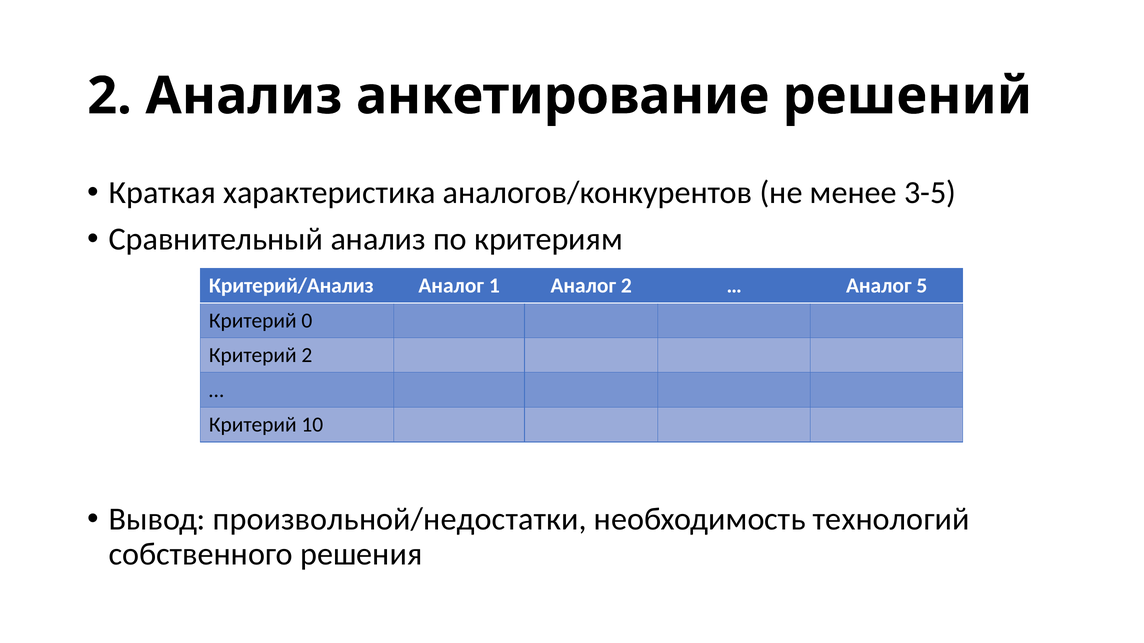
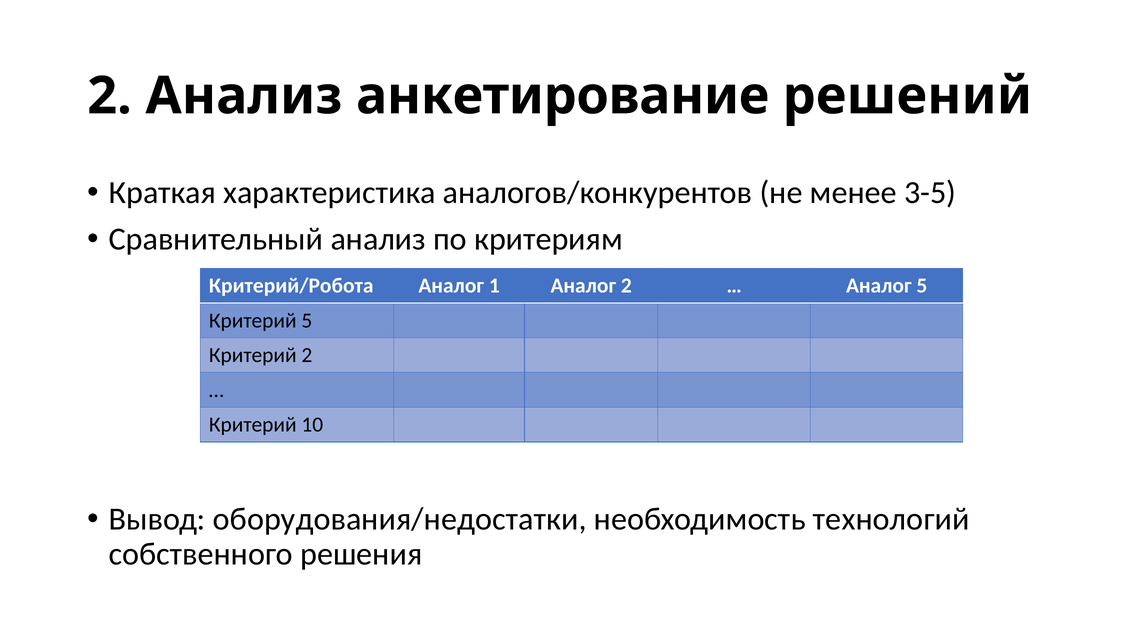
Критерий/Анализ: Критерий/Анализ -> Критерий/Робота (291, 286)
Критерий 0: 0 -> 5 (307, 321)
произвольной/недостатки: произвольной/недостатки -> оборудования/недостатки (400, 520)
